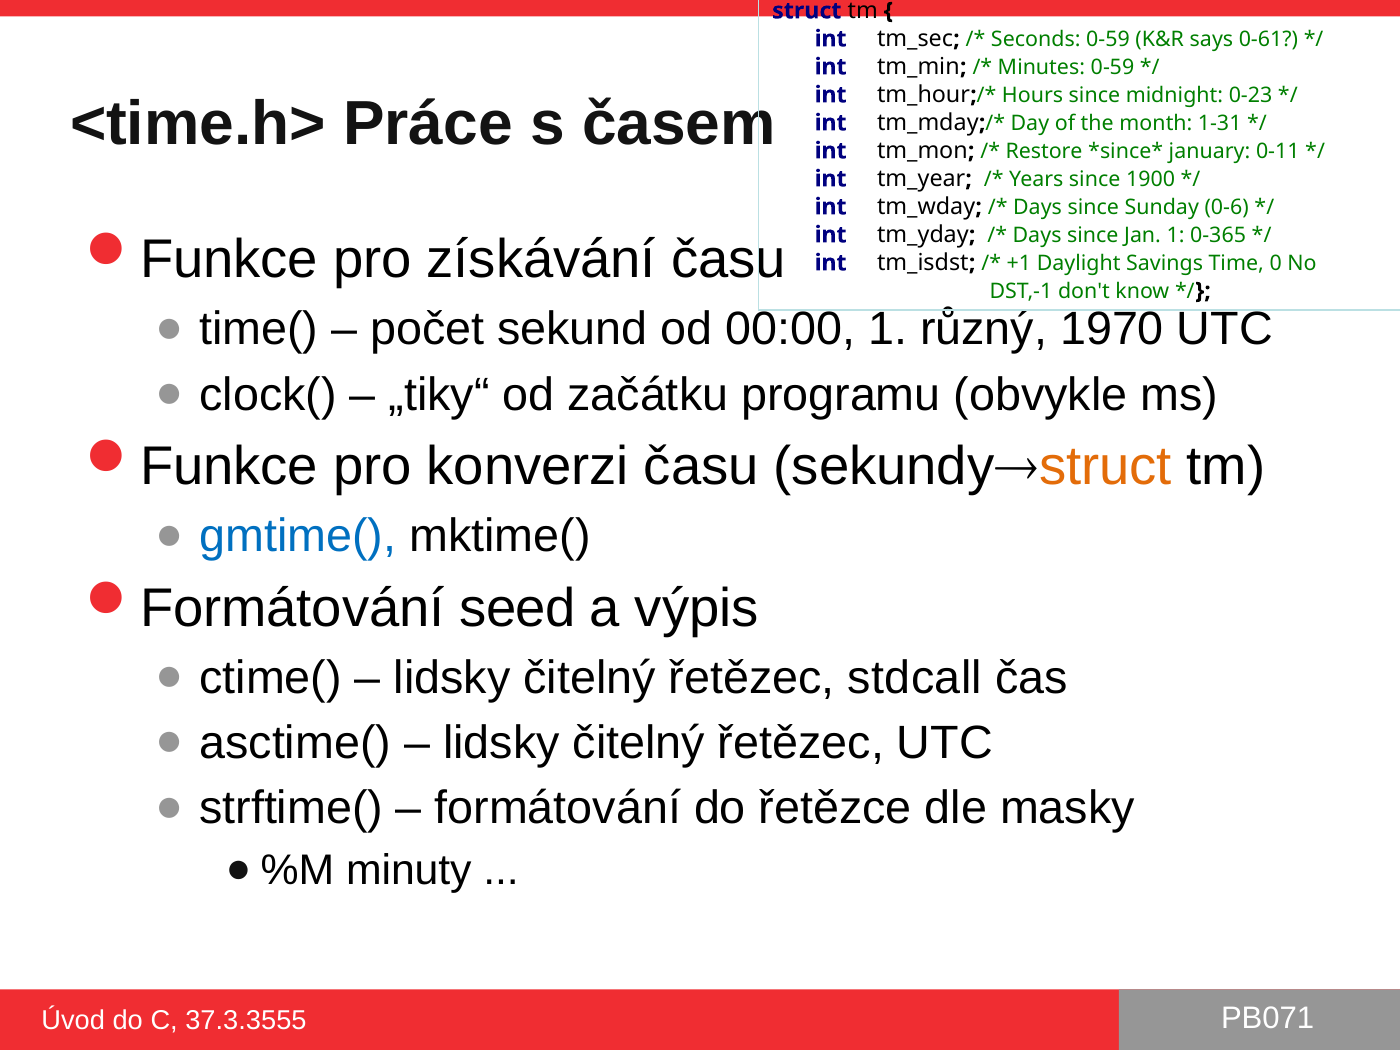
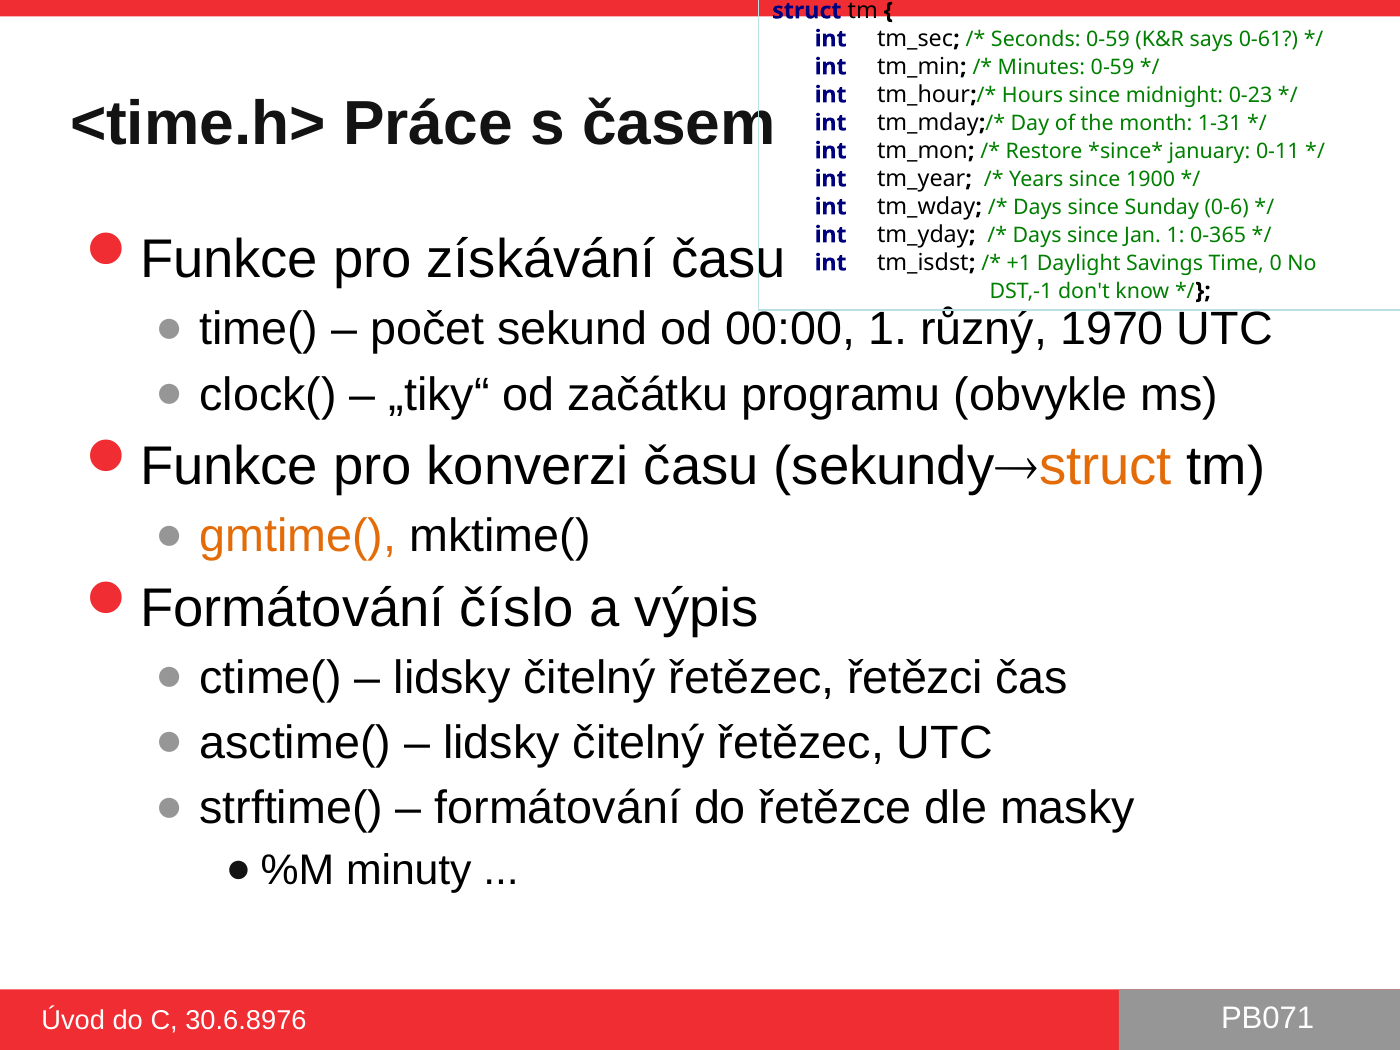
gmtime( colour: blue -> orange (298, 536)
seed: seed -> číslo (517, 608)
stdcall: stdcall -> řetězci (915, 678)
37.3.3555: 37.3.3555 -> 30.6.8976 (246, 1020)
